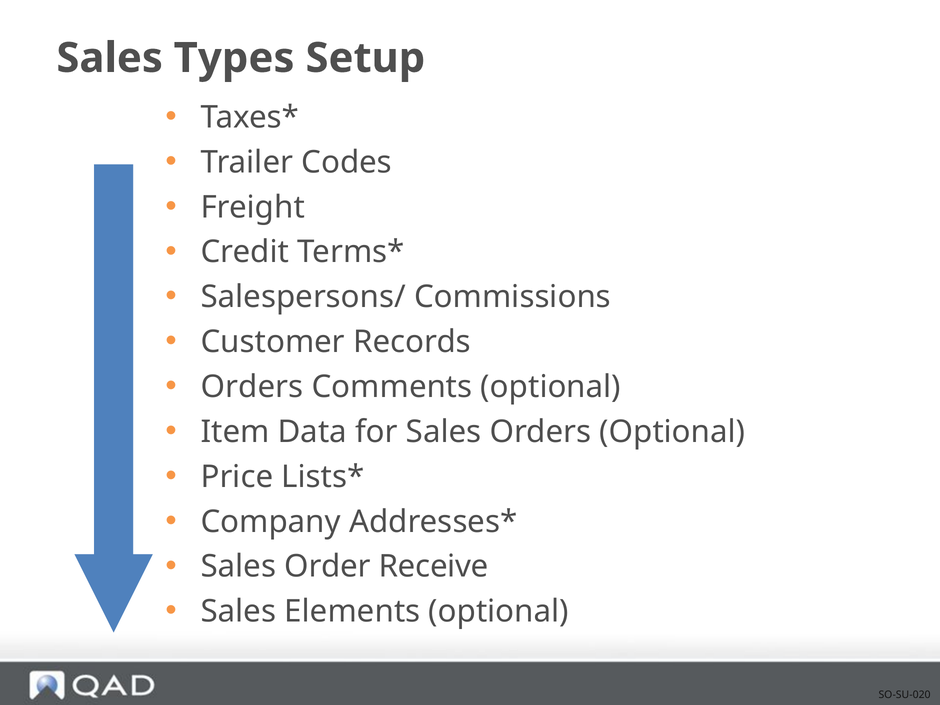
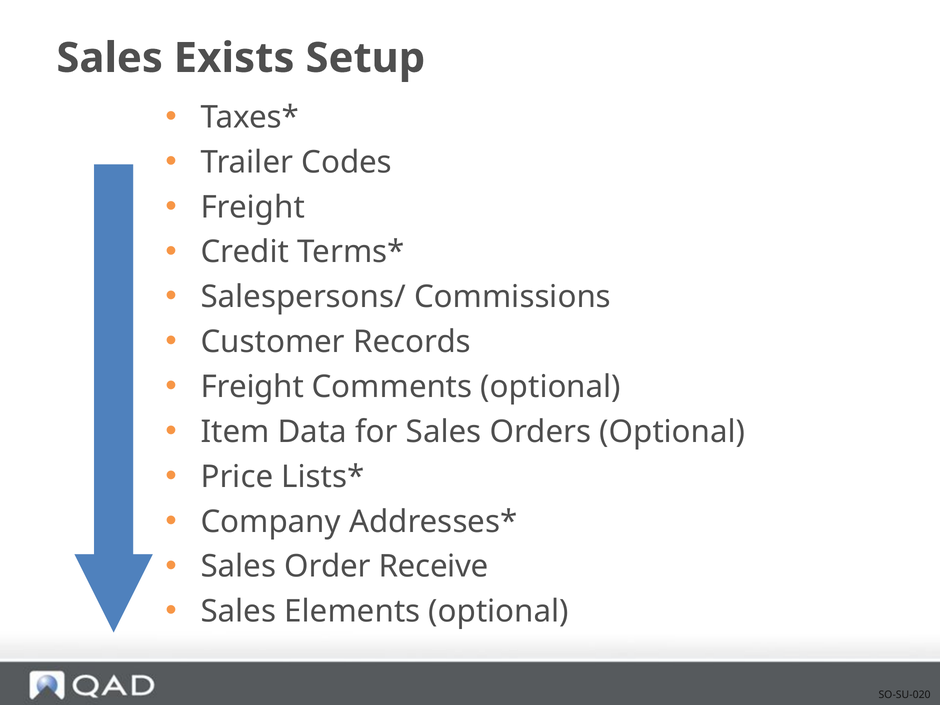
Types: Types -> Exists (234, 58)
Orders: Orders -> Freight (252, 387)
